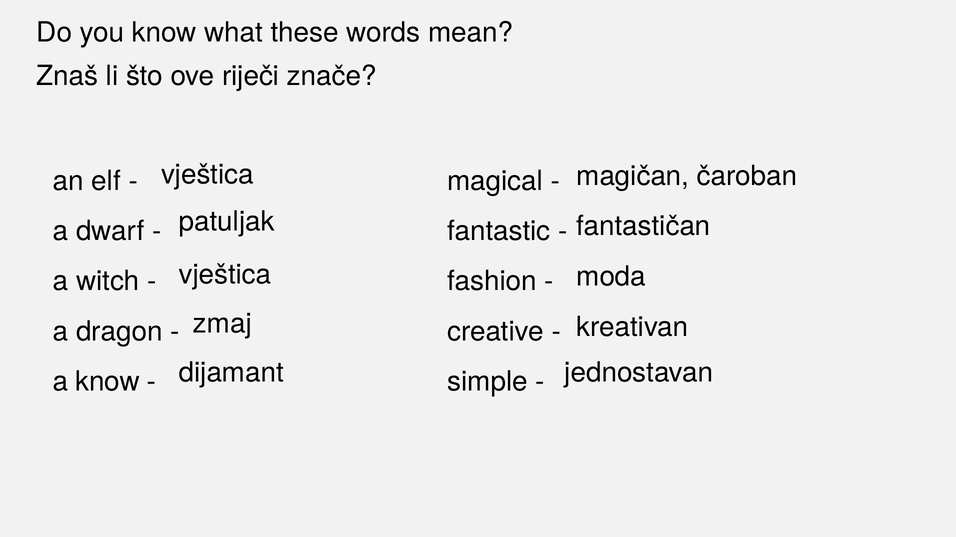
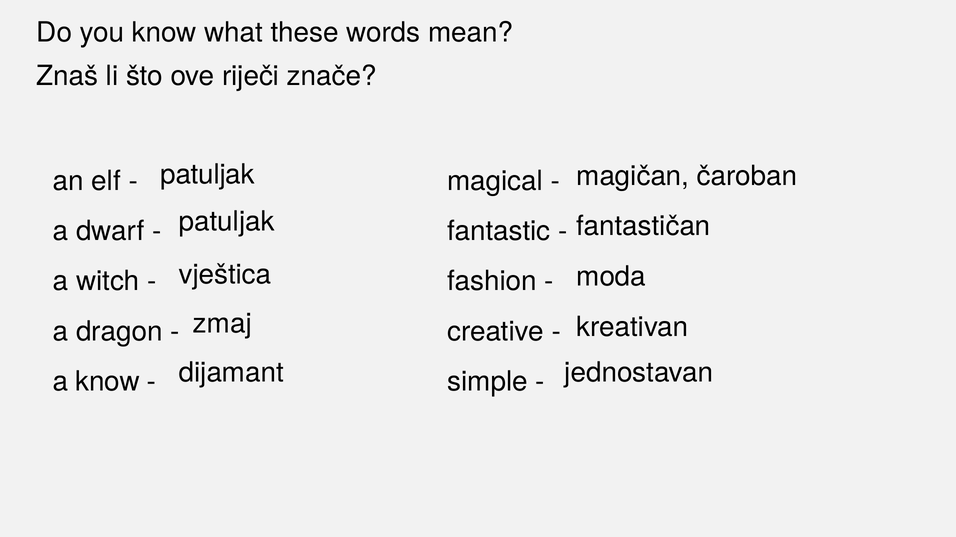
vještica: vještica -> patuljak (208, 175)
